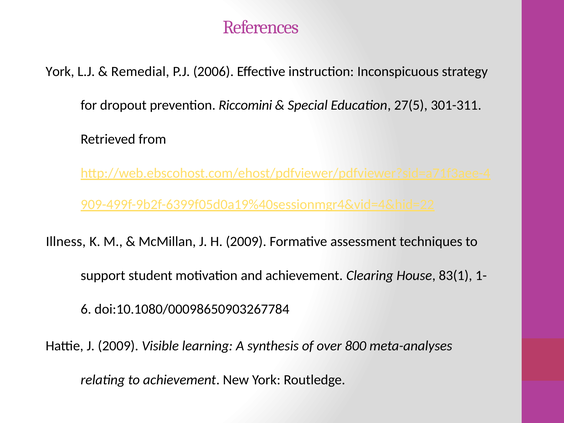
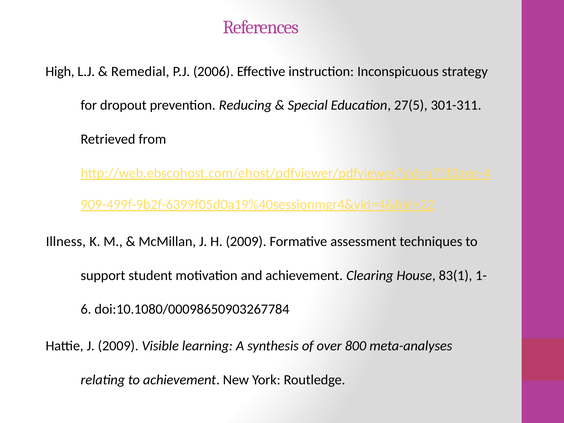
York: York -> High (60, 71)
Riccomini: Riccomini -> Reducing (245, 105)
